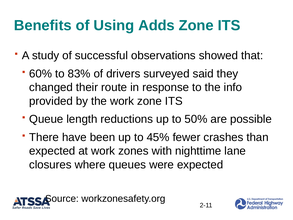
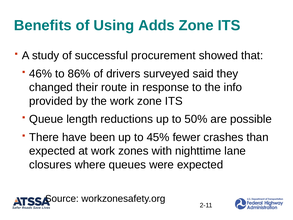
observations: observations -> procurement (163, 55)
60%: 60% -> 46% (41, 74)
83%: 83% -> 86% (79, 74)
